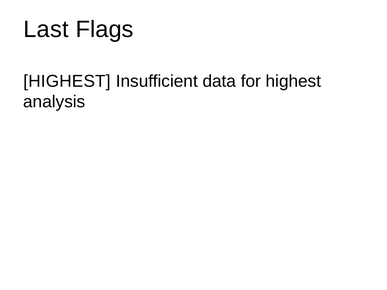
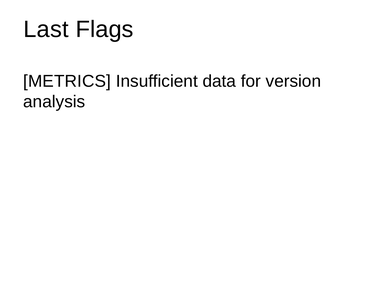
HIGHEST: HIGHEST -> METRICS (67, 81)
for highest: highest -> version (293, 81)
